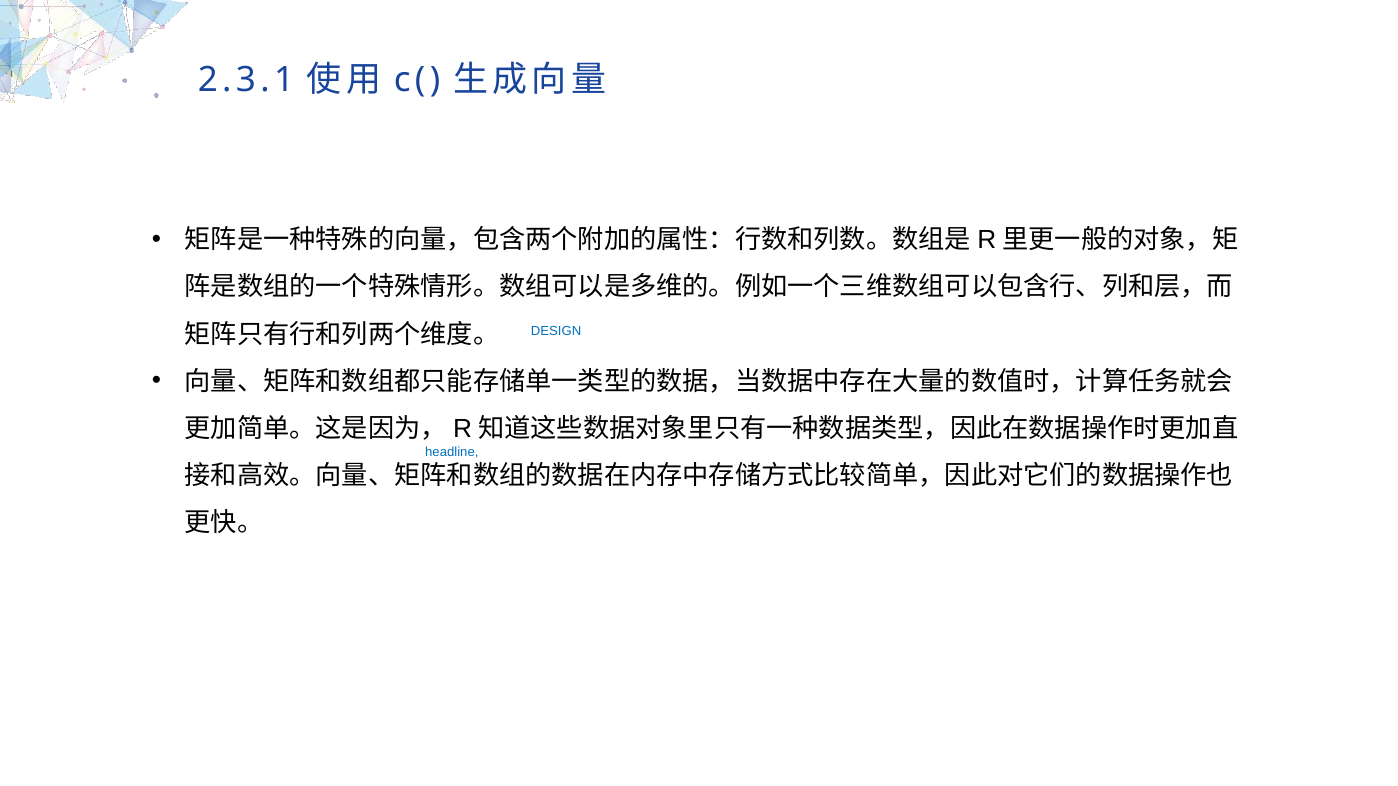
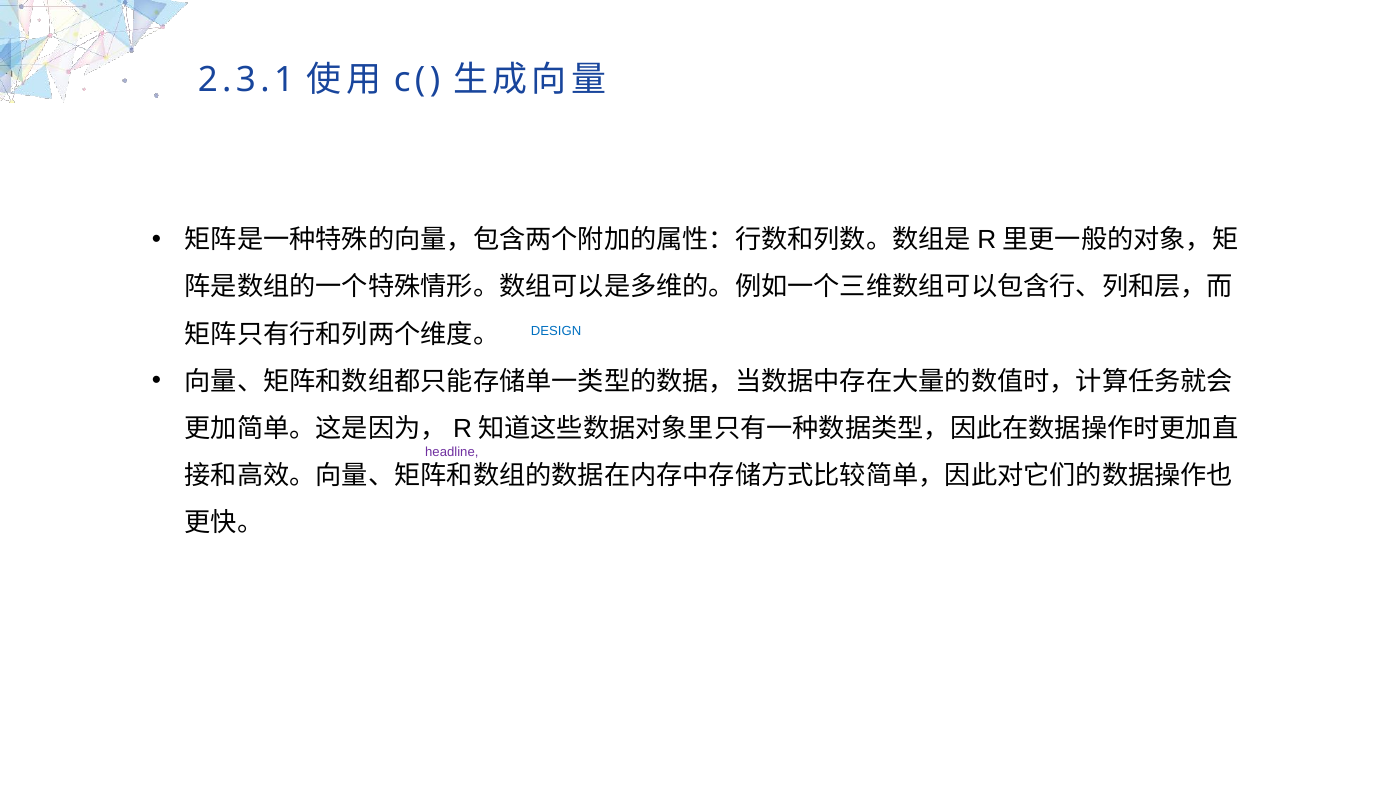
headline colour: blue -> purple (452, 452)
